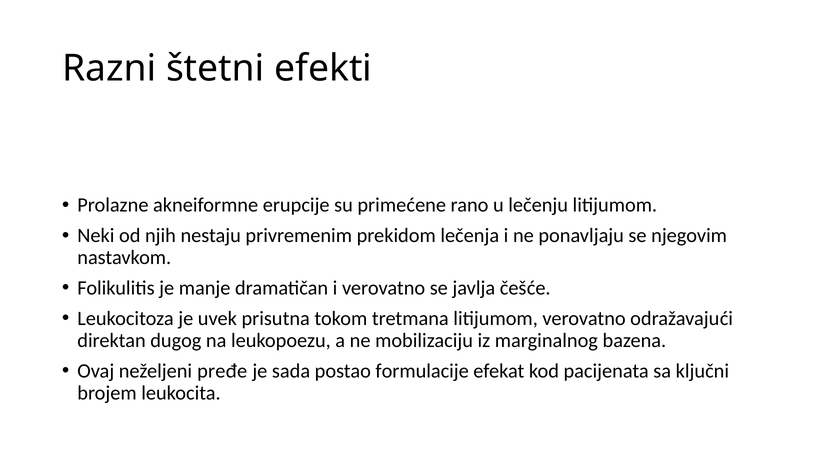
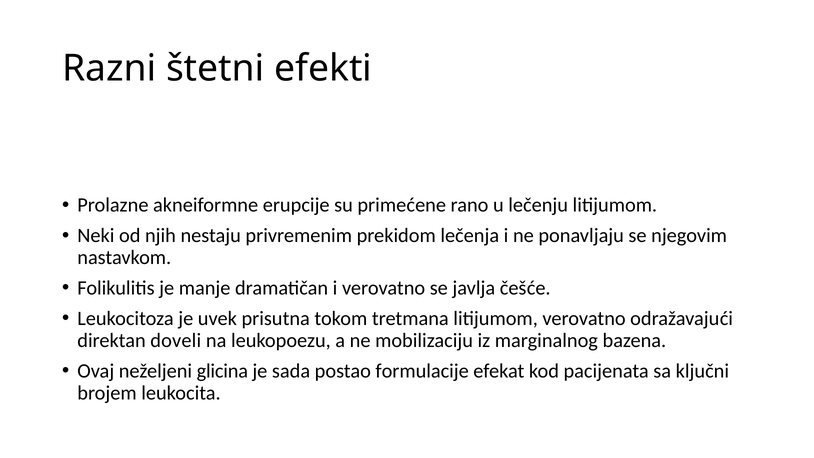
dugog: dugog -> doveli (176, 340)
pređe: pređe -> glicina (222, 371)
